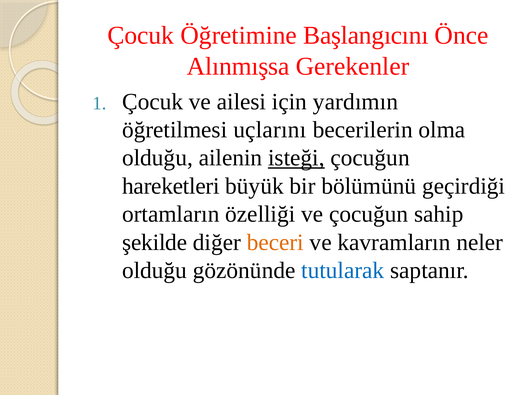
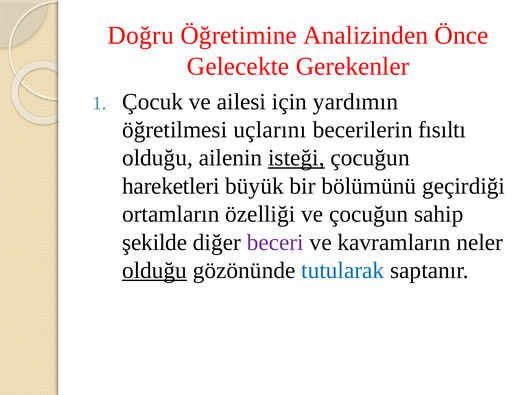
Çocuk: Çocuk -> Doğru (141, 36)
Başlangıcını: Başlangıcını -> Analizinden (366, 36)
Alınmışsa: Alınmışsa -> Gelecekte (238, 66)
olma: olma -> fısıltı (442, 130)
beceri colour: orange -> purple (275, 242)
olduğu underline: none -> present (155, 270)
